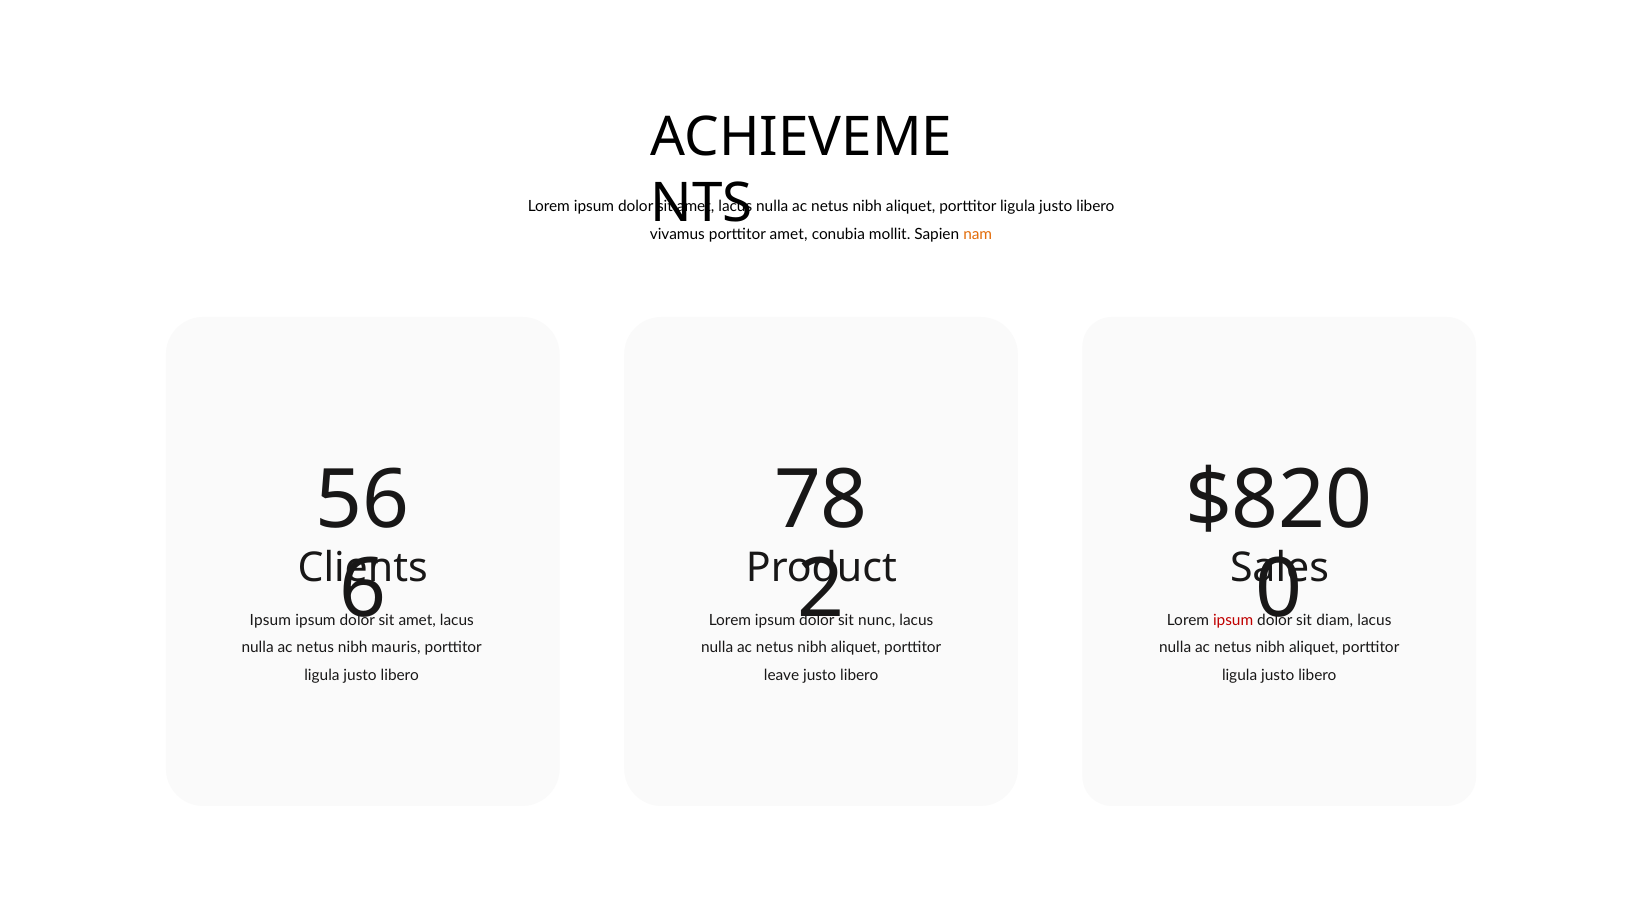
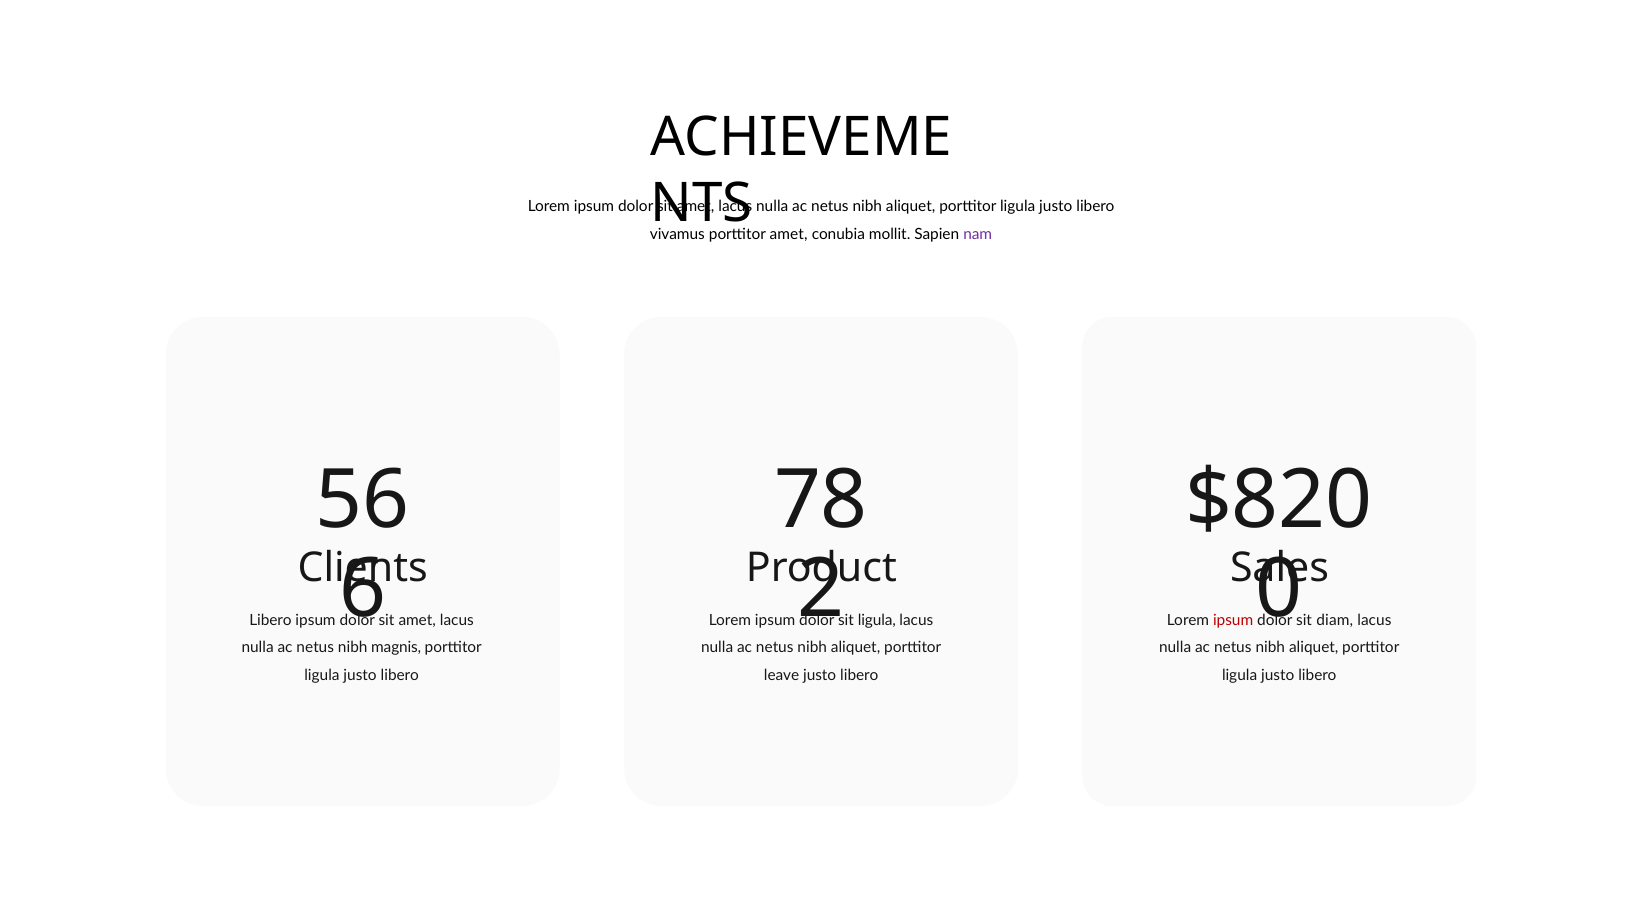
nam colour: orange -> purple (978, 234)
Ipsum: Ipsum -> Libero (270, 620)
nunc: nunc -> ligula (877, 620)
mauris: mauris -> magnis (396, 648)
